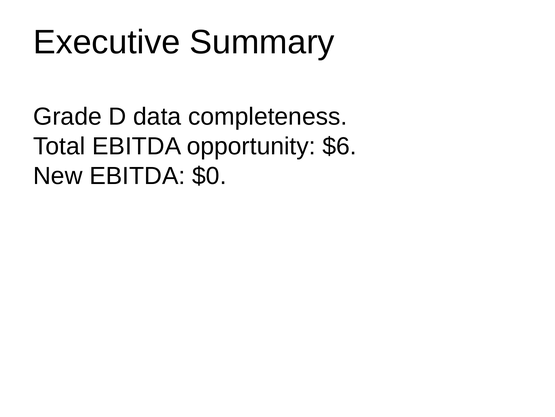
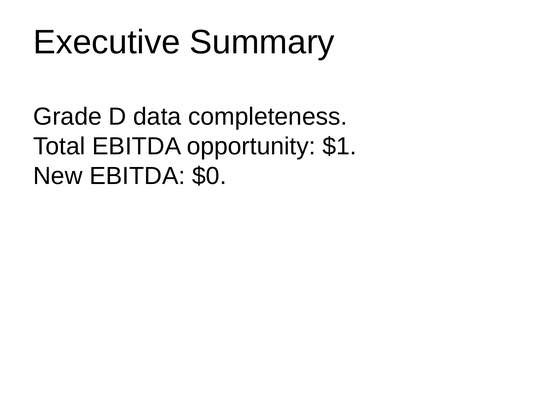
$6: $6 -> $1 (340, 146)
